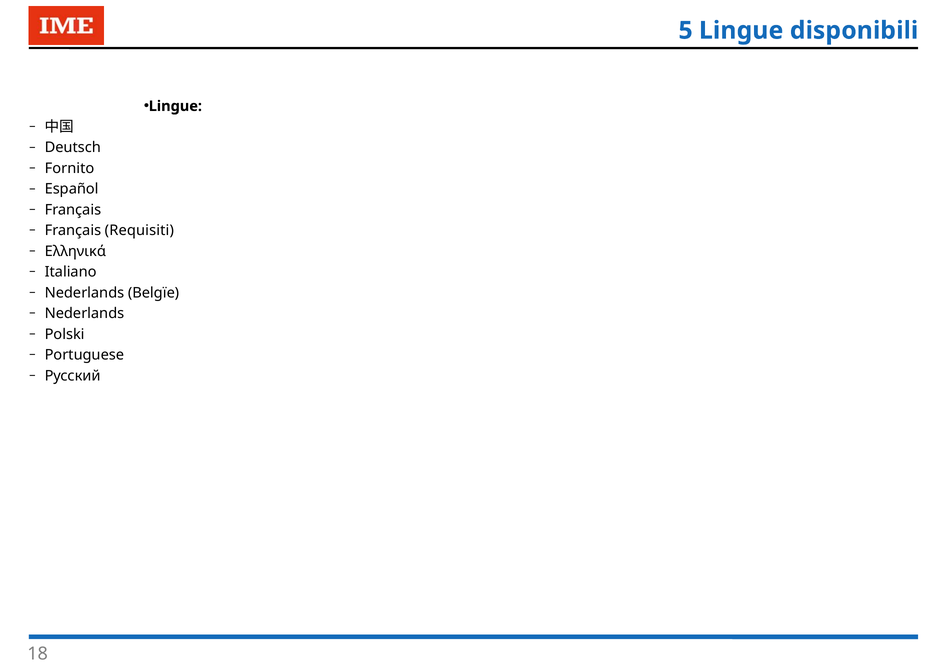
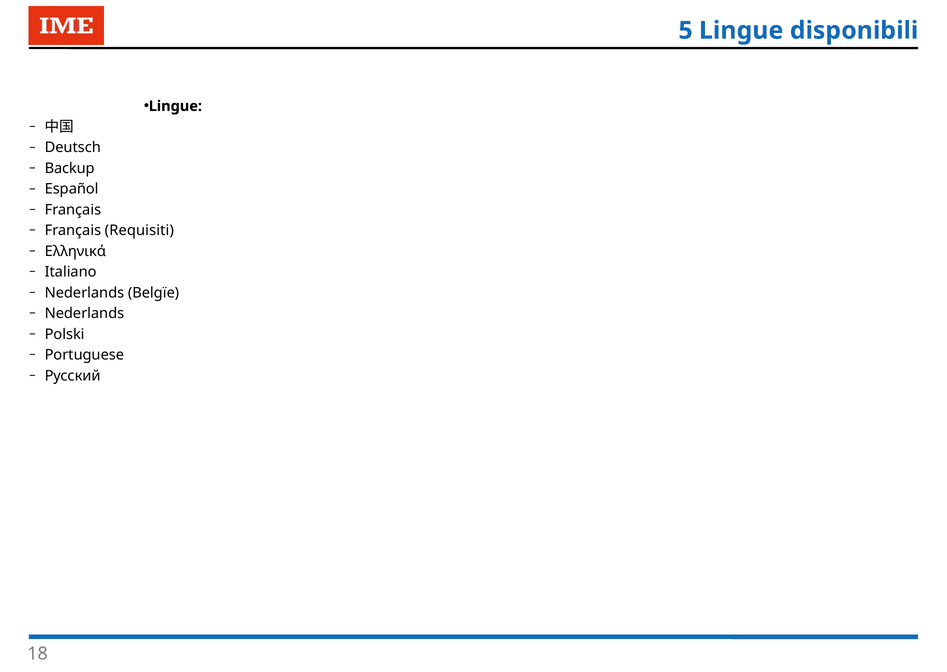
Fornito: Fornito -> Backup (70, 168)
